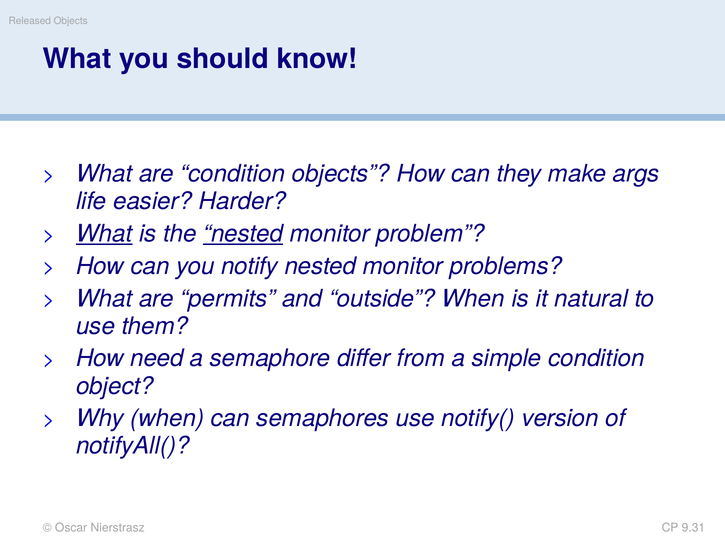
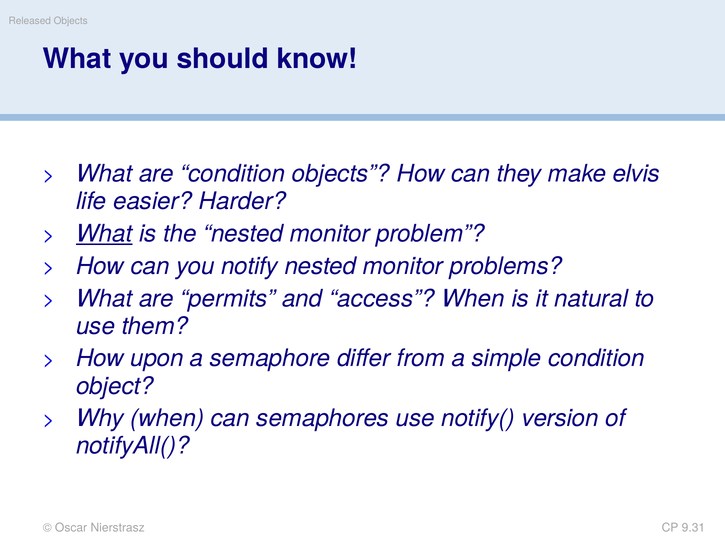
args: args -> elvis (636, 174)
nested underline: present -> none (243, 234)
outside: outside -> access (382, 298)
need: need -> upon (157, 358)
